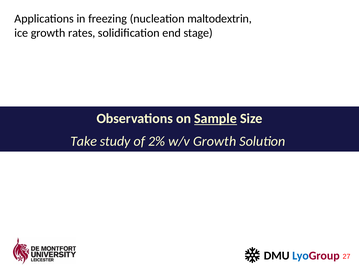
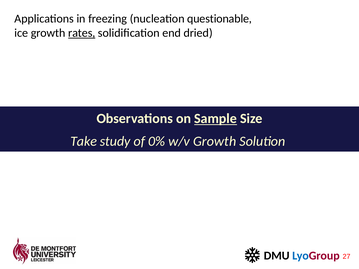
maltodextrin: maltodextrin -> questionable (220, 19)
rates underline: none -> present (82, 33)
stage: stage -> dried (198, 33)
2%: 2% -> 0% (157, 141)
